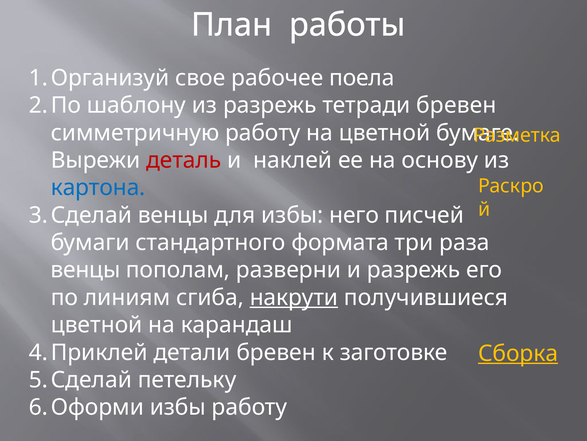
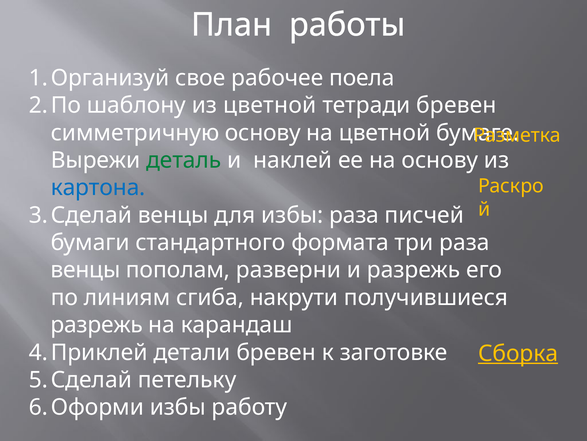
из разрежь: разрежь -> цветной (270, 105)
симметричную работу: работу -> основу (263, 133)
деталь colour: red -> green (184, 160)
избы него: него -> раза (354, 215)
накрути underline: present -> none (294, 297)
цветной: цветной -> разрежь (97, 324)
